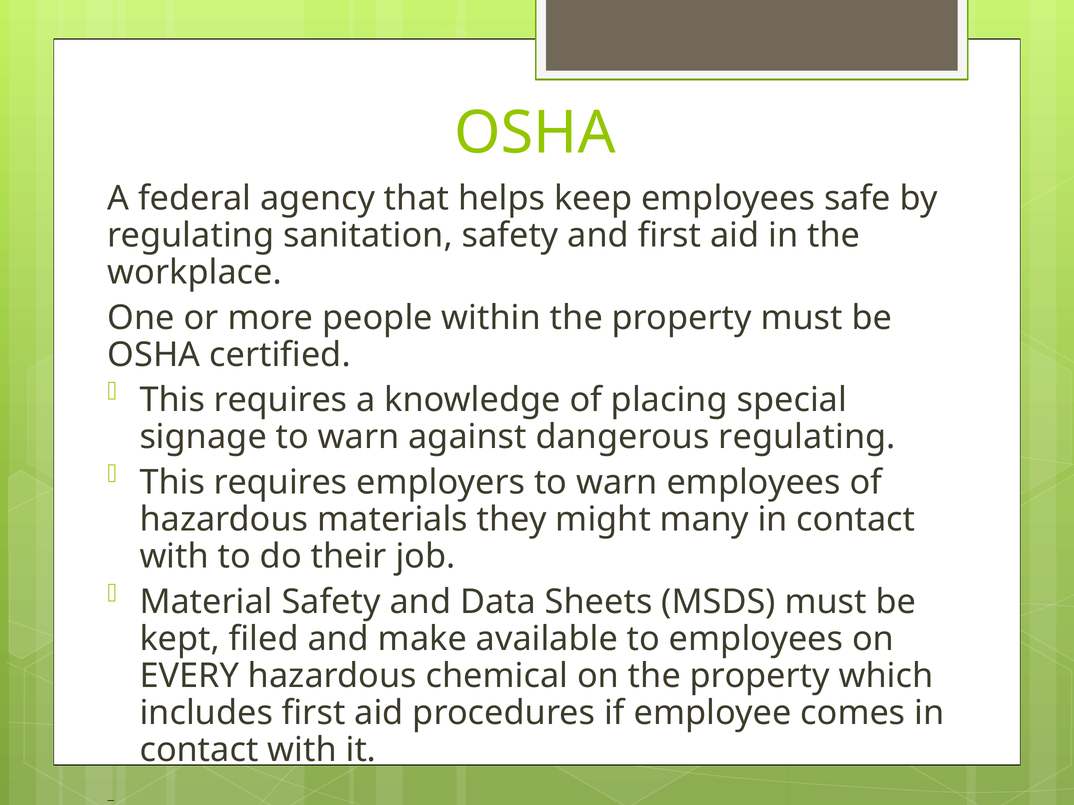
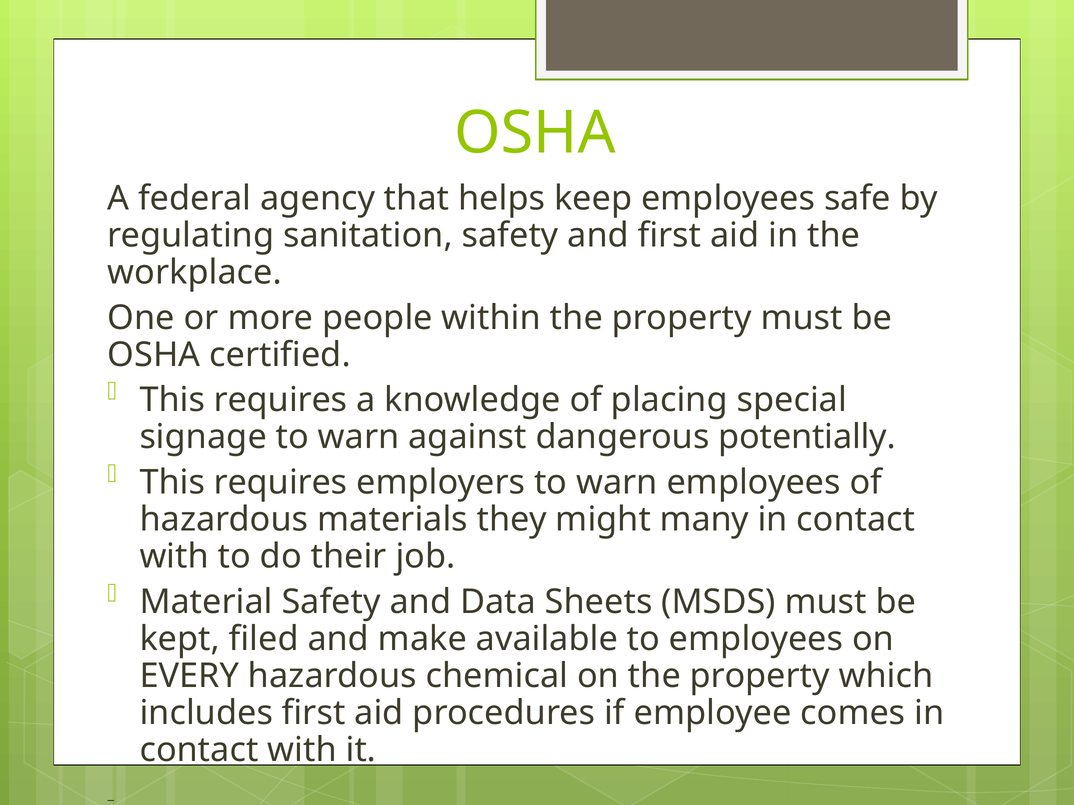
dangerous regulating: regulating -> potentially (807, 437)
